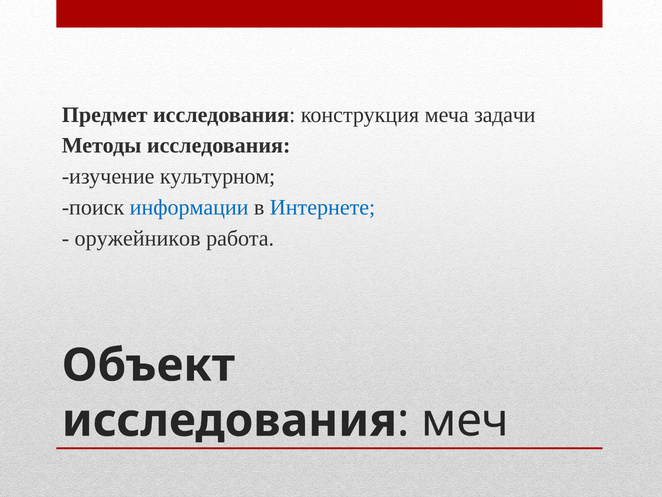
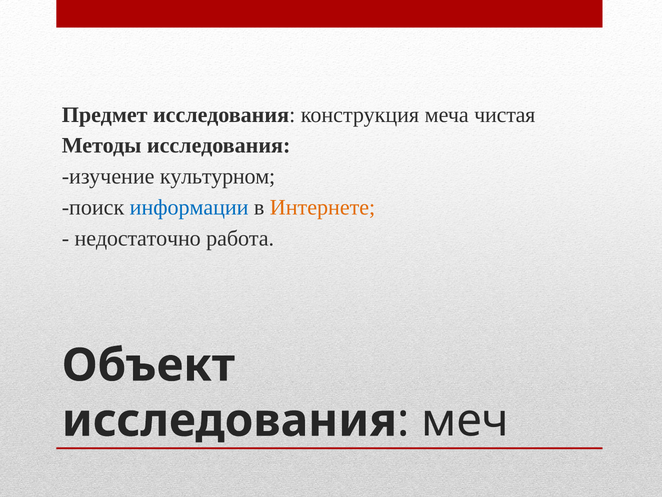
задачи: задачи -> чистая (505, 115)
Интернете colour: blue -> orange (323, 207)
оружейников: оружейников -> недостаточно (138, 238)
